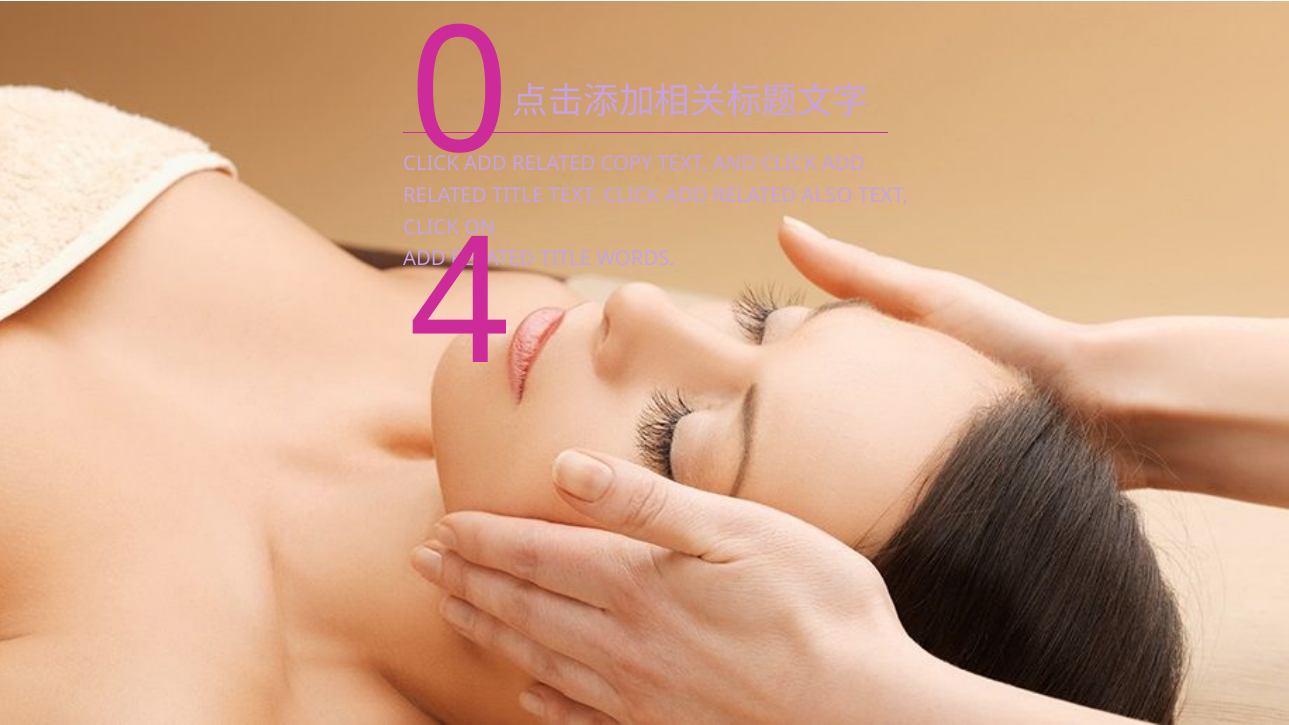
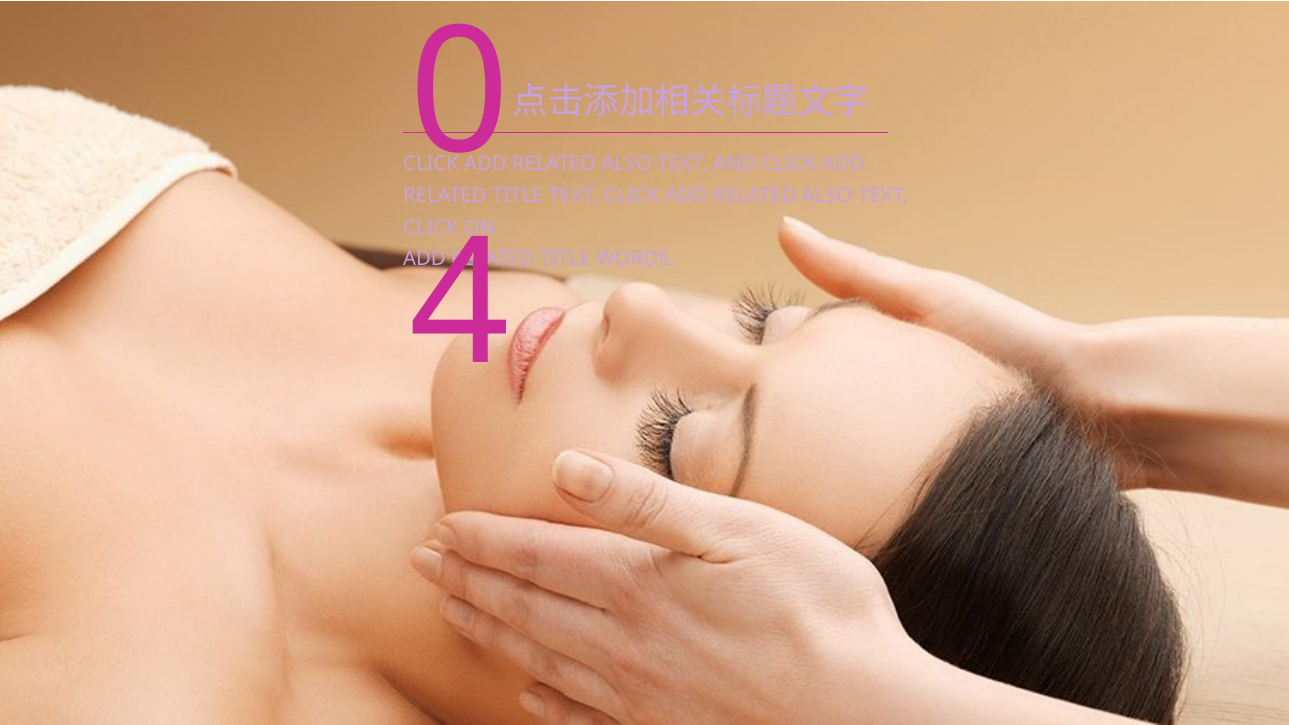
COPY: COPY -> ALSO (626, 164)
